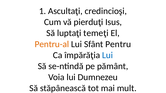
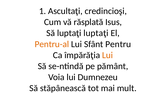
pierduţi: pierduţi -> răsplată (89, 22)
luptaţi temeţi: temeţi -> luptaţi (96, 33)
Lui colour: blue -> orange (108, 55)
